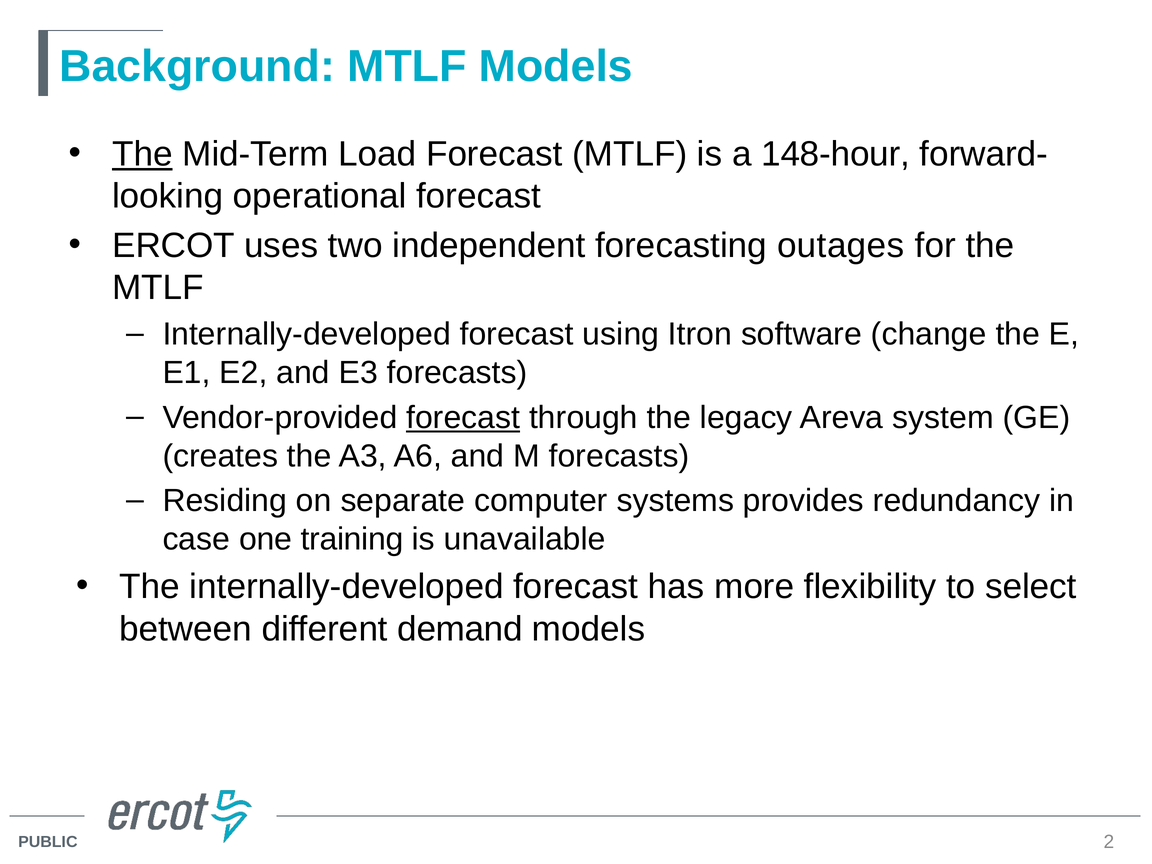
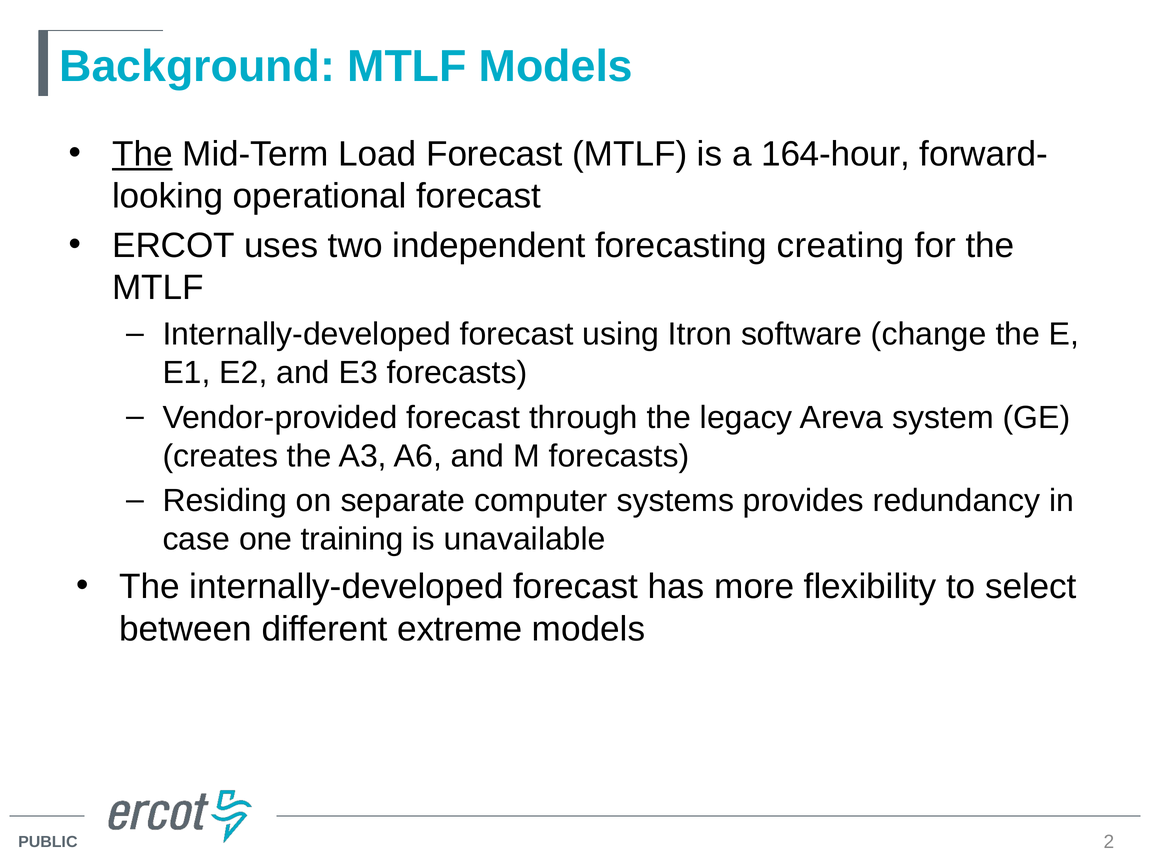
148-hour: 148-hour -> 164-hour (836, 154)
outages: outages -> creating (841, 246)
forecast underline: present -> none (463, 418)
demand: demand -> extreme (460, 629)
